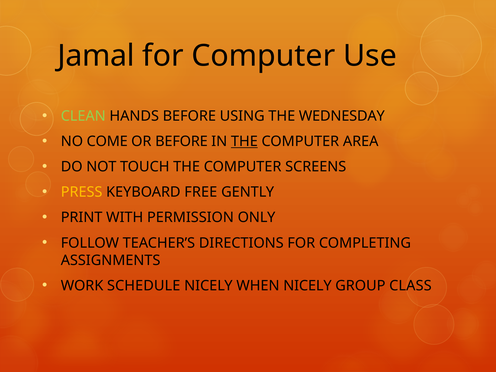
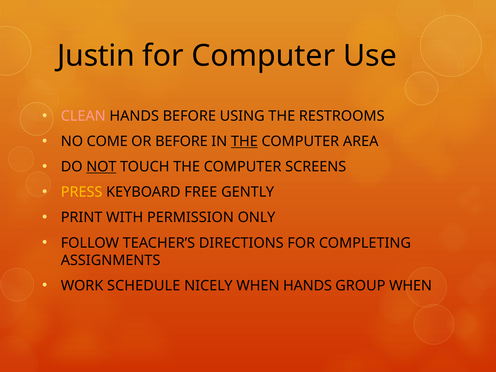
Jamal: Jamal -> Justin (96, 56)
CLEAN colour: light green -> pink (83, 116)
WEDNESDAY: WEDNESDAY -> RESTROOMS (342, 116)
NOT underline: none -> present (101, 167)
WHEN NICELY: NICELY -> HANDS (307, 286)
GROUP CLASS: CLASS -> WHEN (411, 286)
